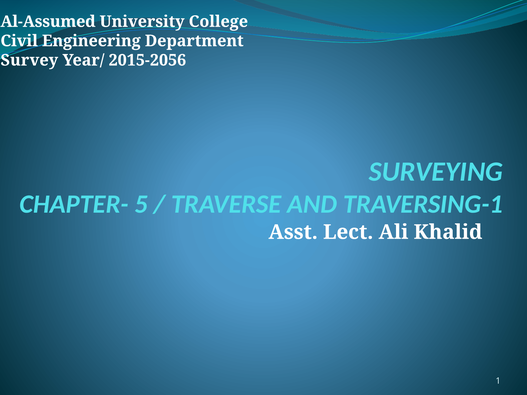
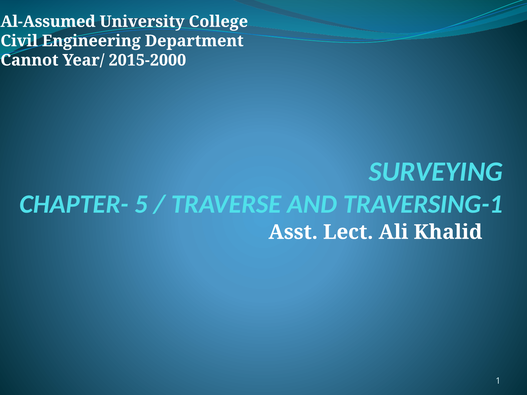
Survey: Survey -> Cannot (29, 60)
2015-2056: 2015-2056 -> 2015-2000 (147, 60)
